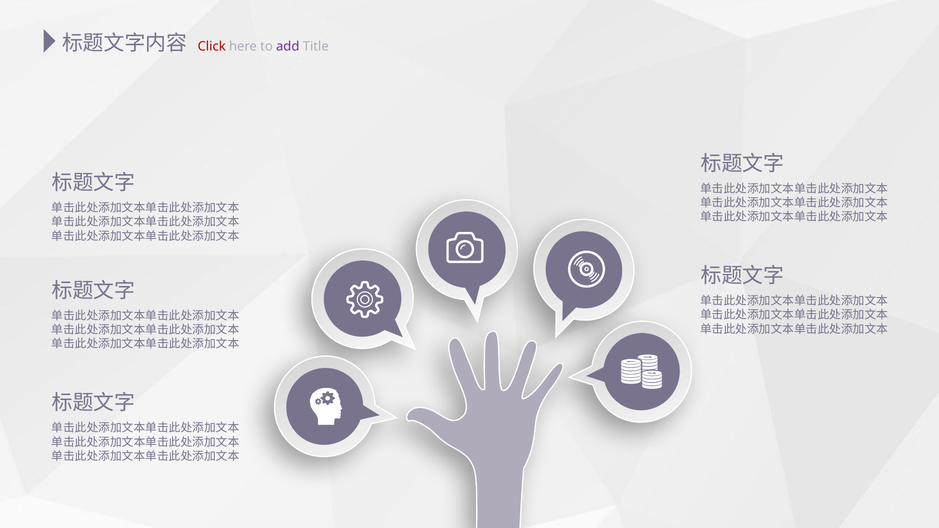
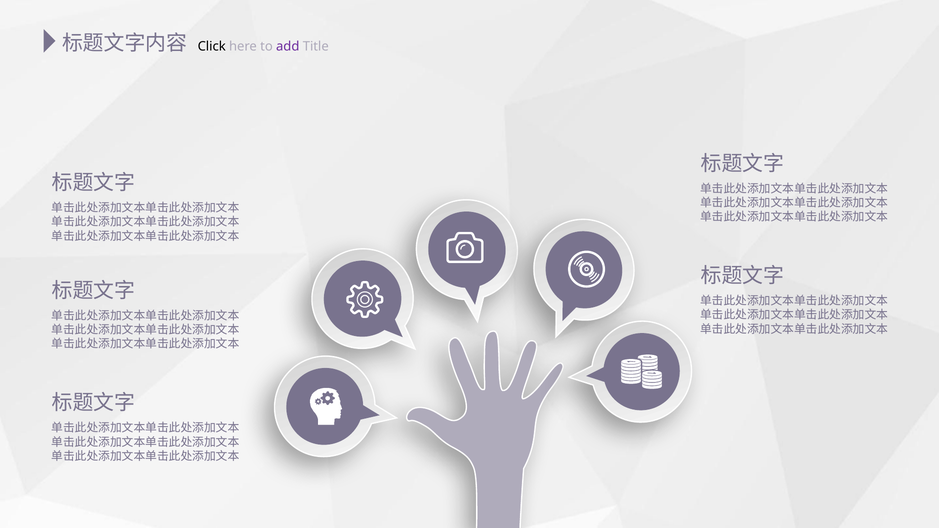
Click colour: red -> black (212, 46)
